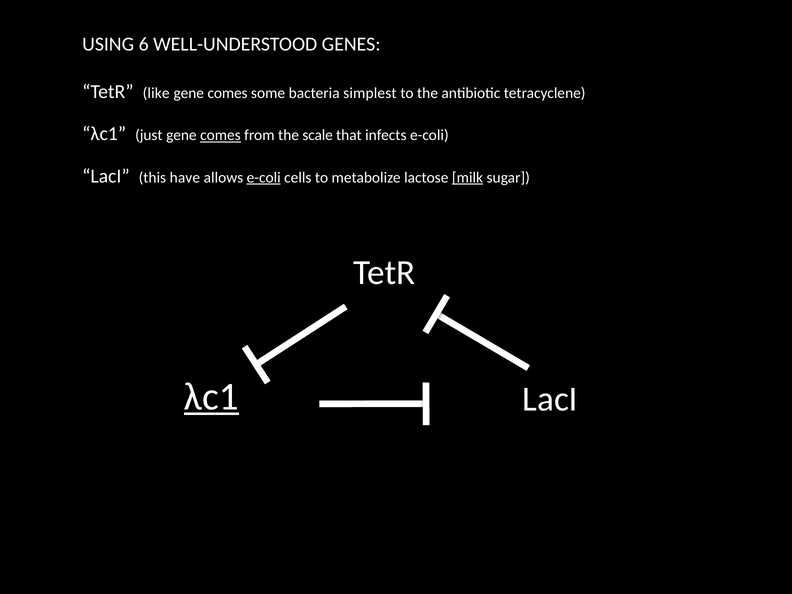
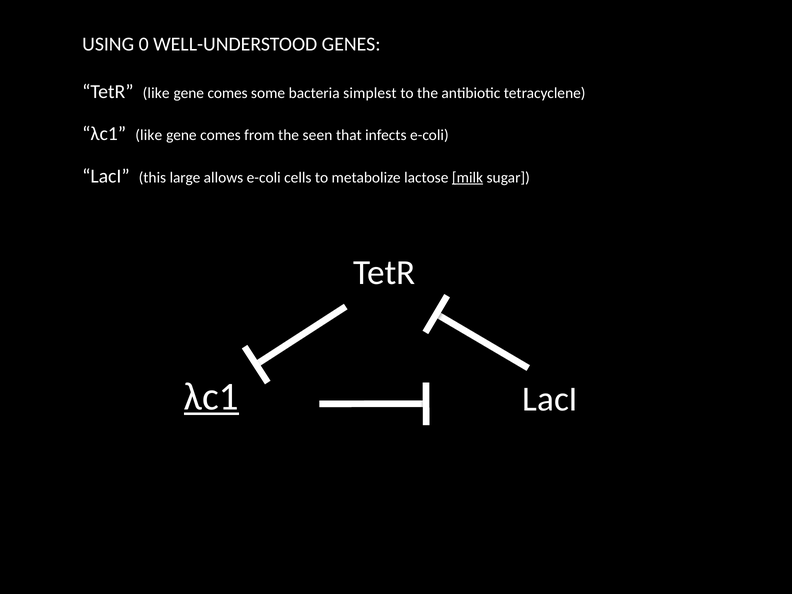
6: 6 -> 0 (144, 44)
λc1 just: just -> like (149, 135)
comes underline: present -> none (220, 135)
scale: scale -> seen (317, 135)
have: have -> large (185, 178)
e-coli underline: present -> none (264, 178)
